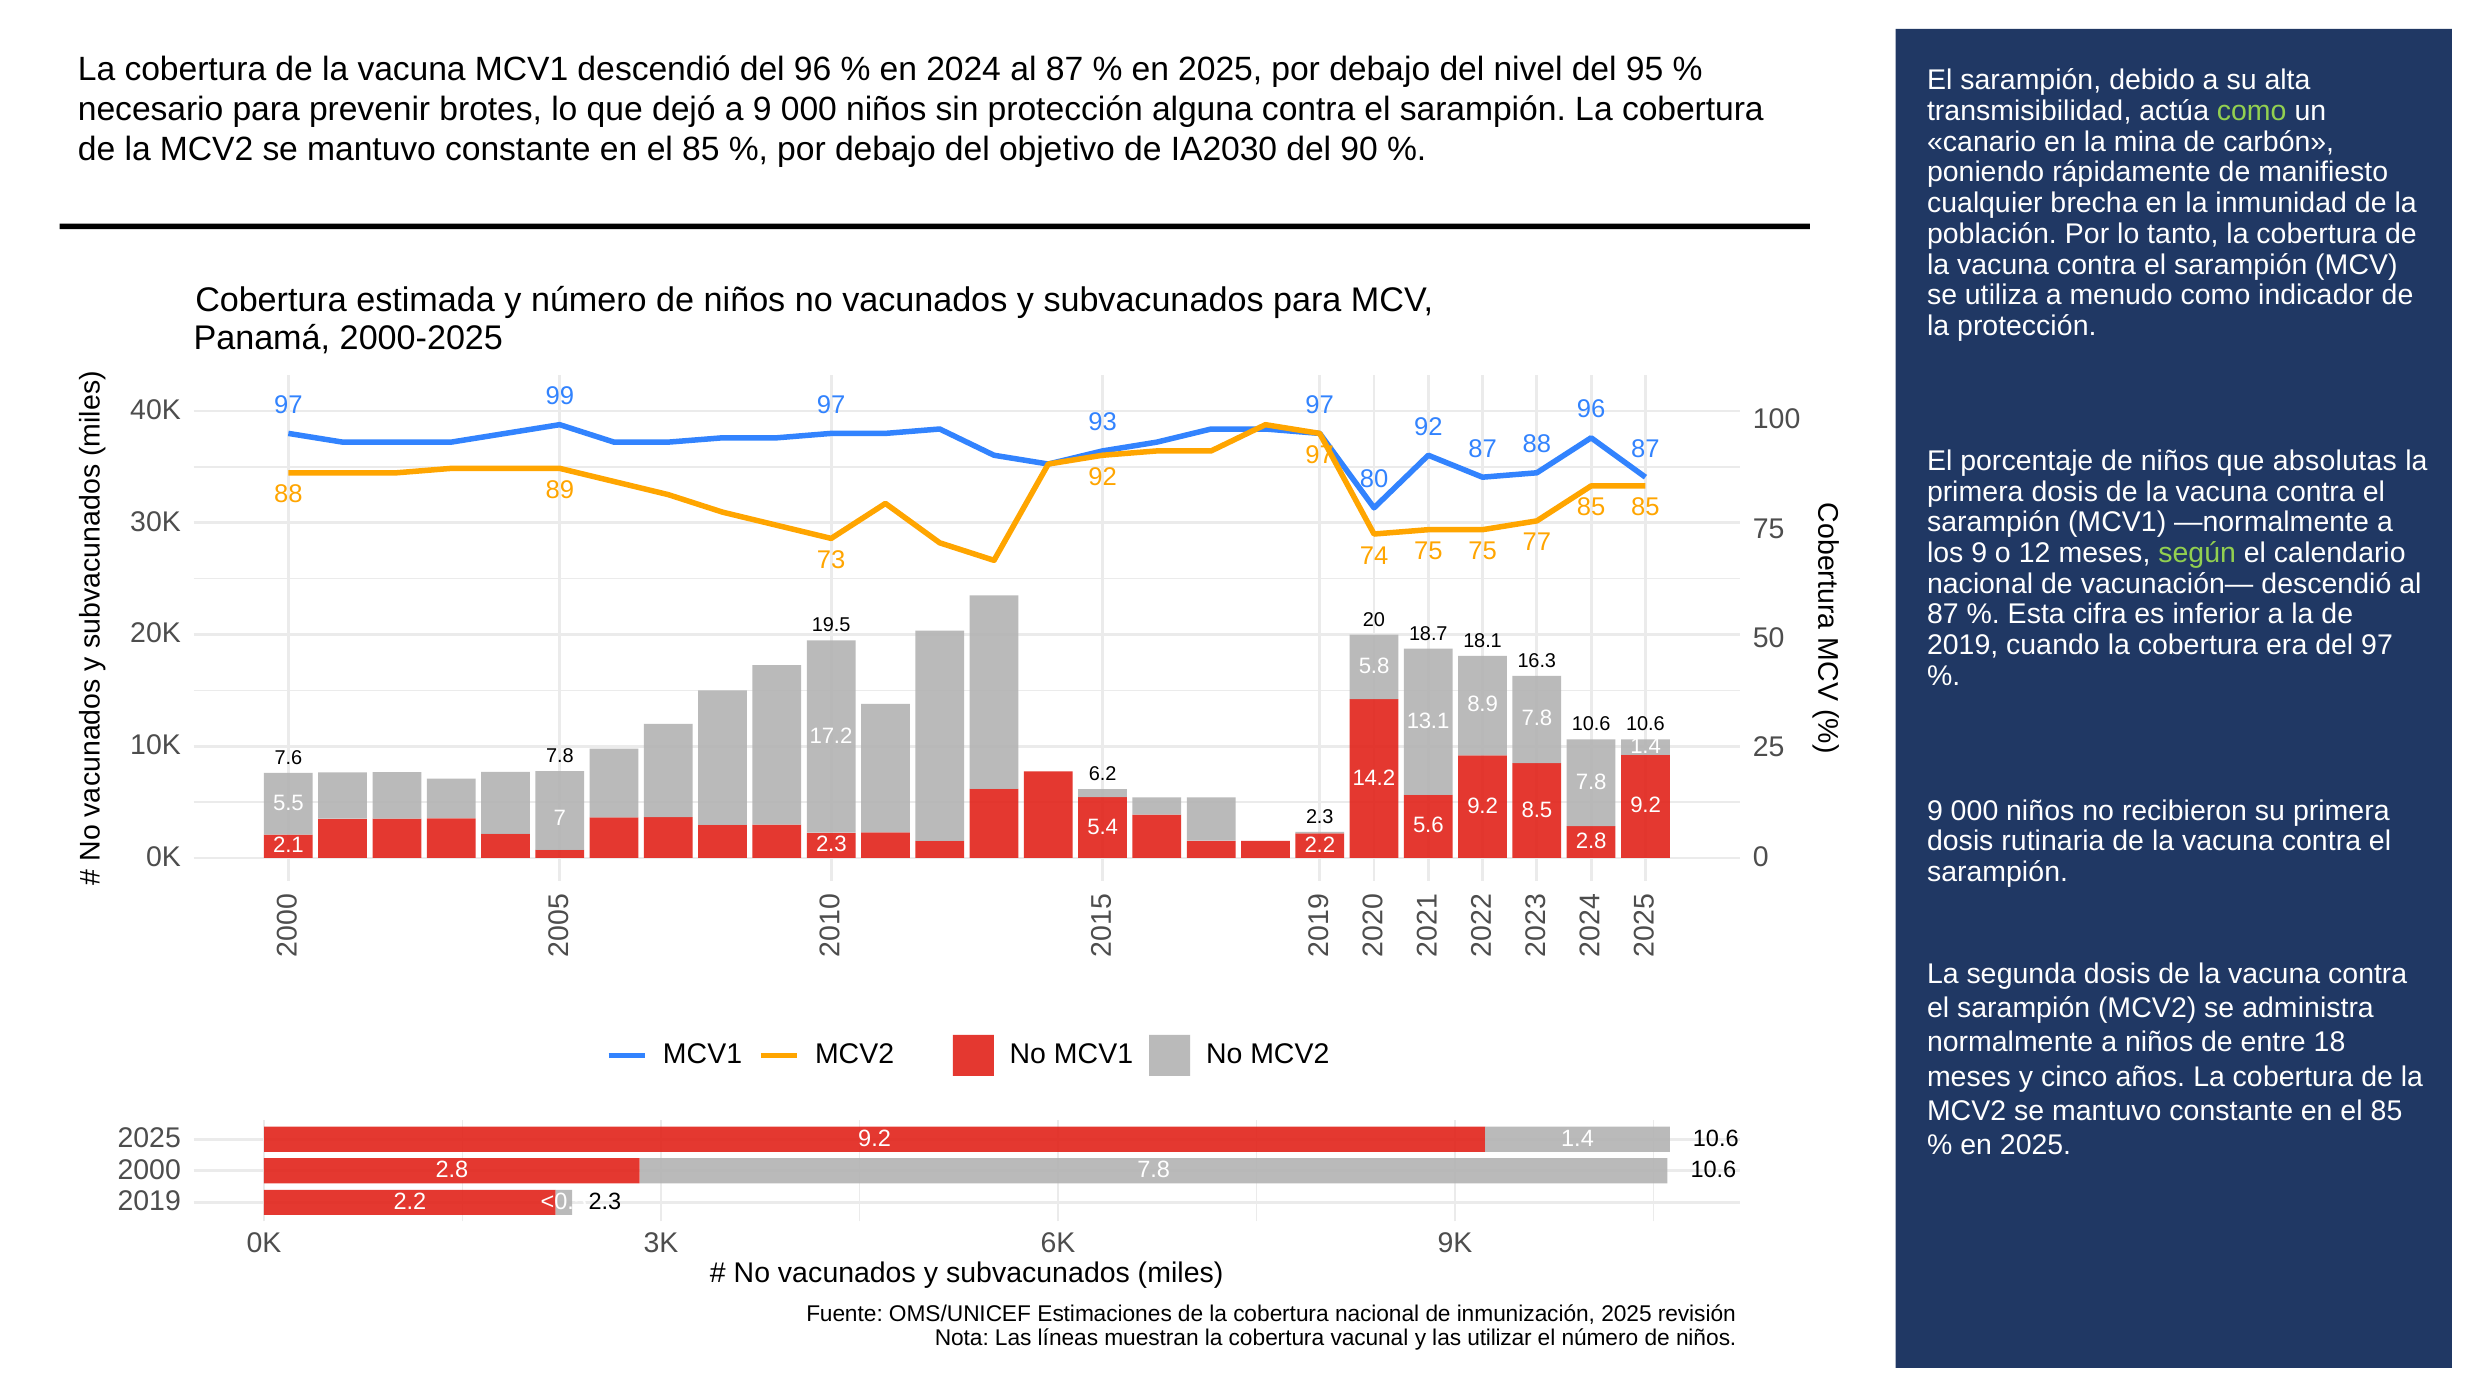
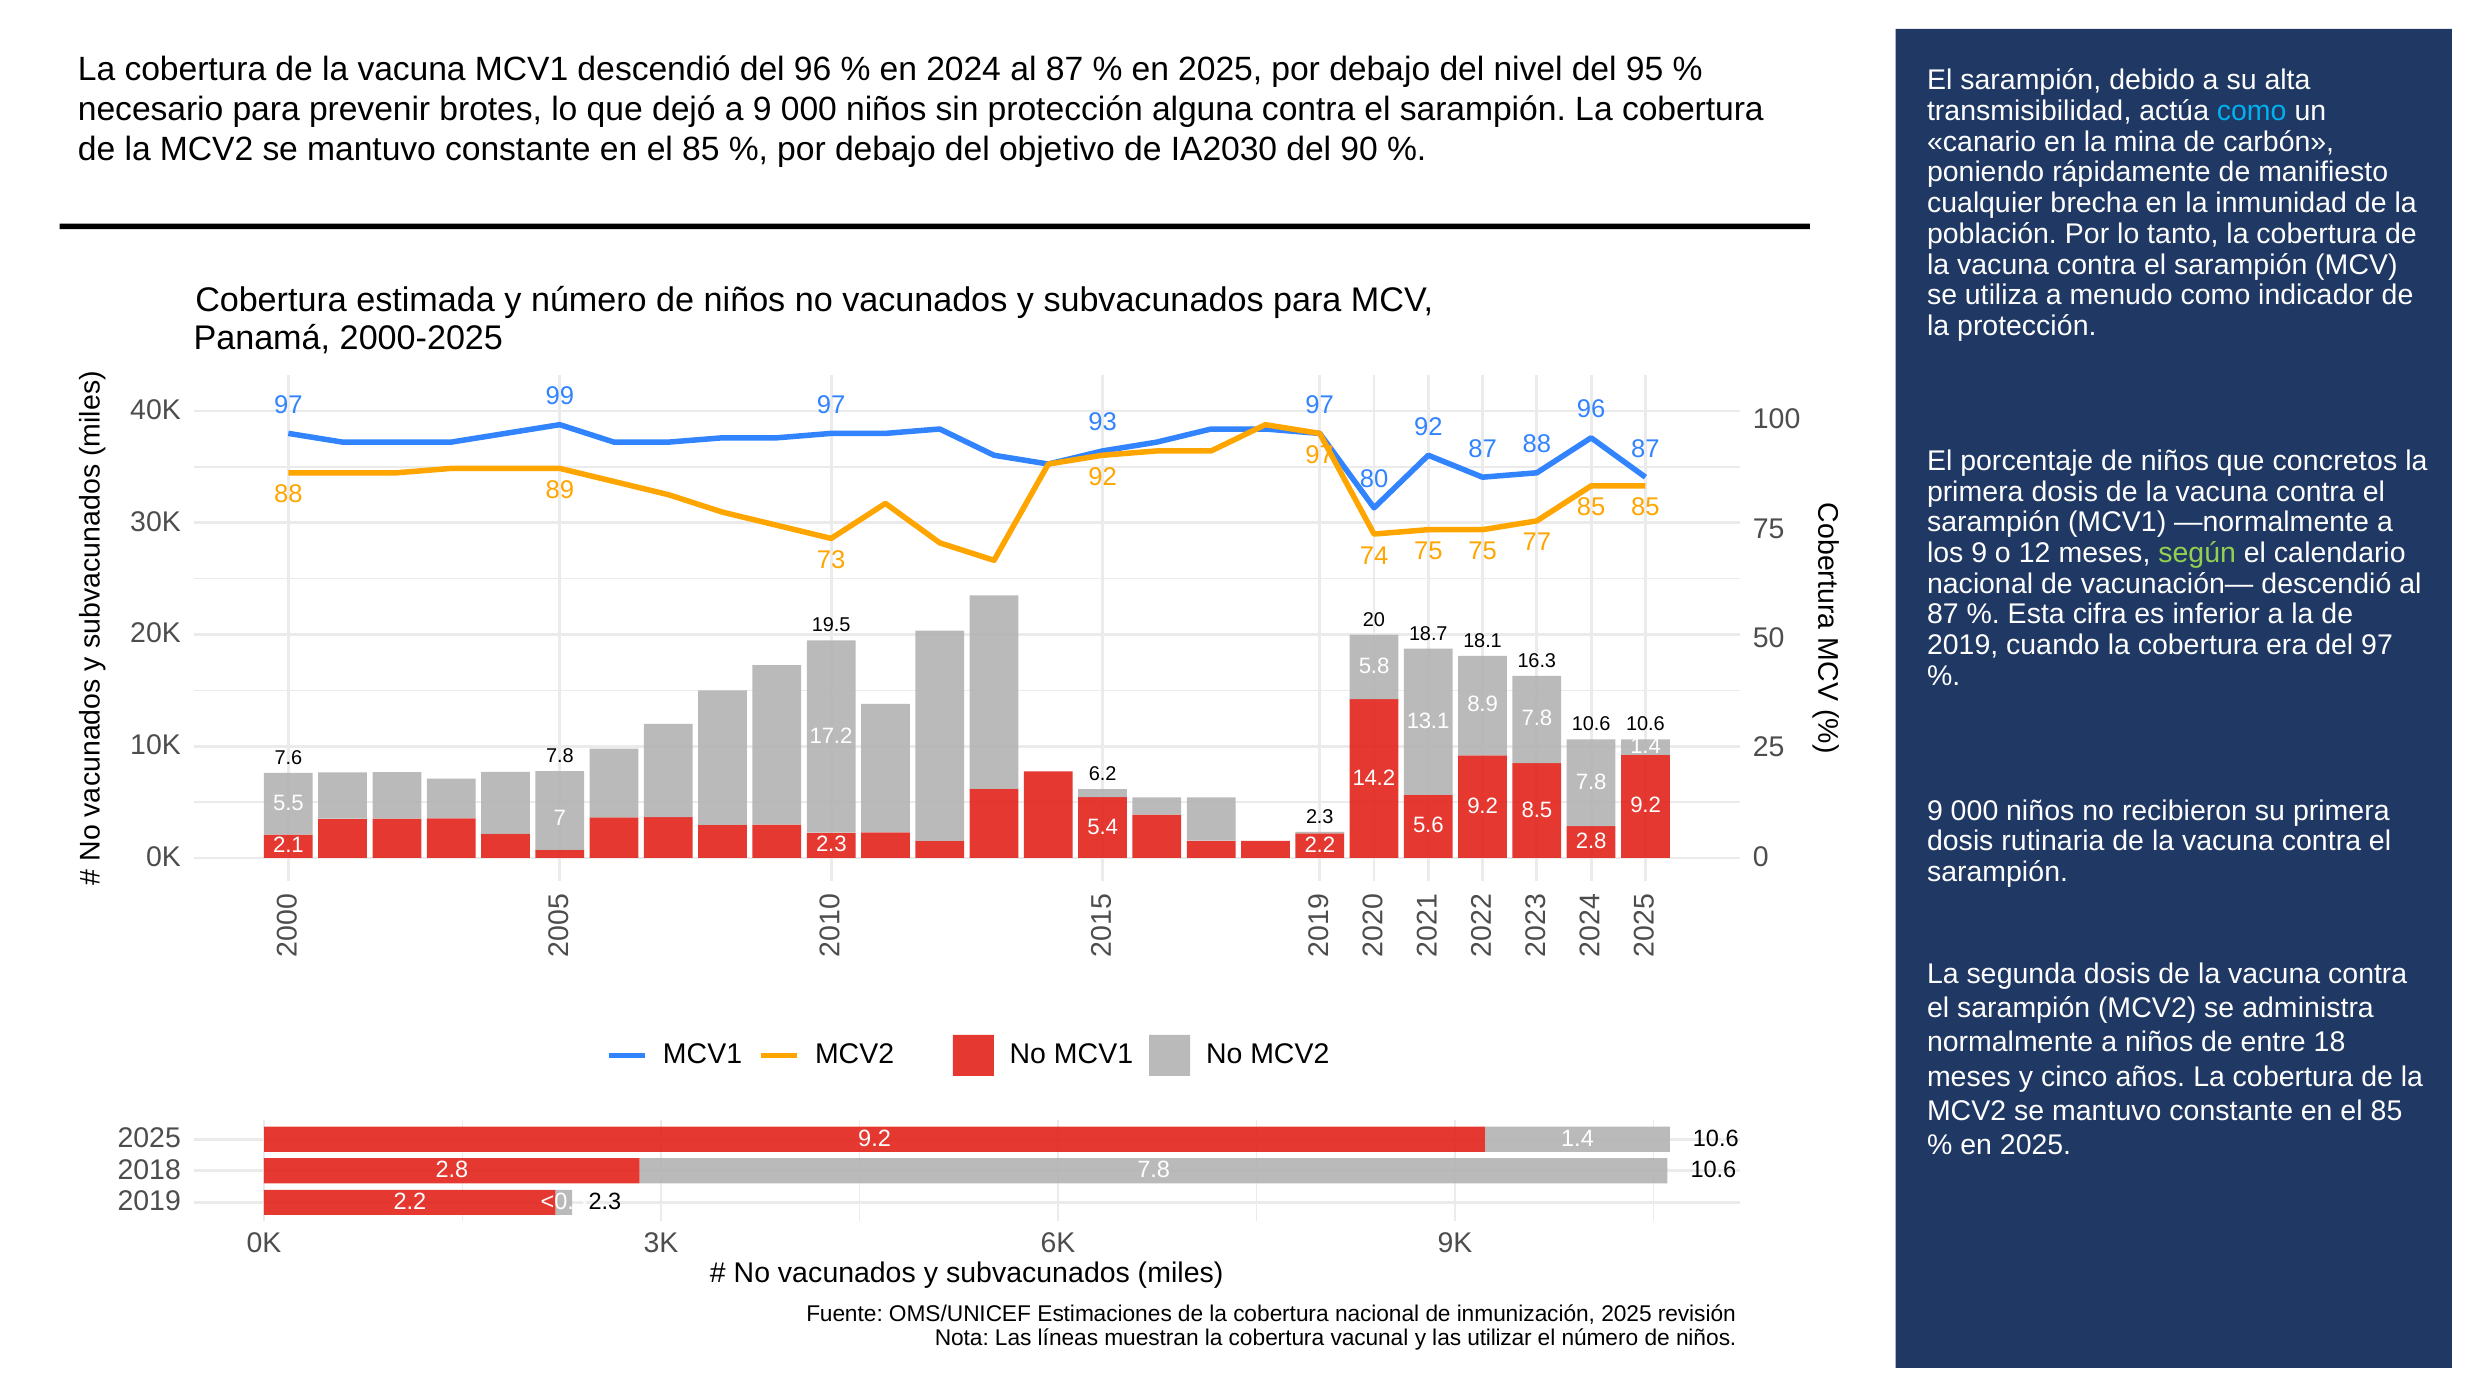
como colour: light green -> light blue (2252, 111)
absolutas: absolutas -> concretos (2335, 461)
2000: 2000 -> 2018 (149, 1169)
